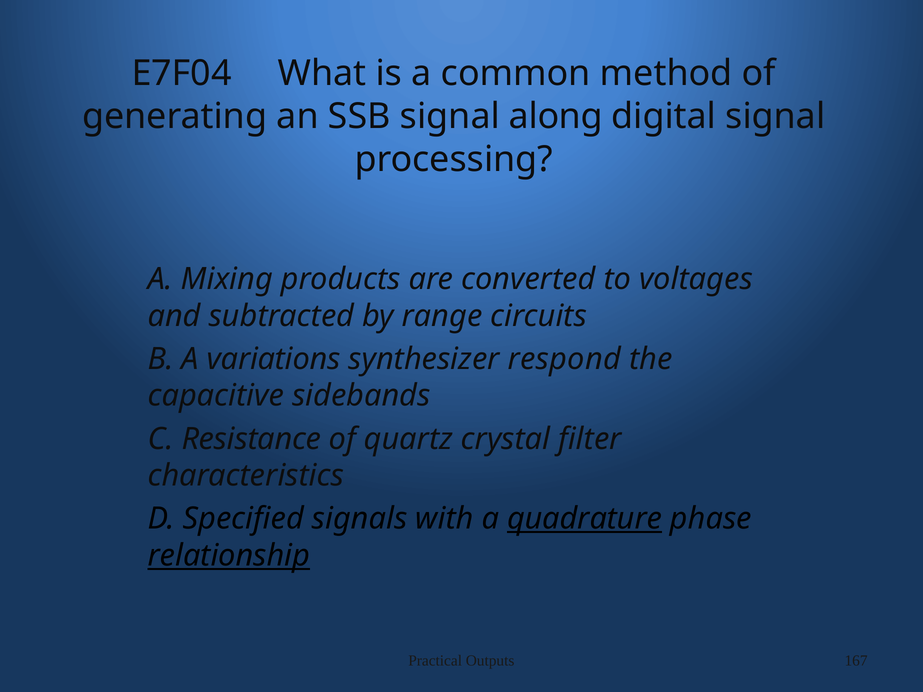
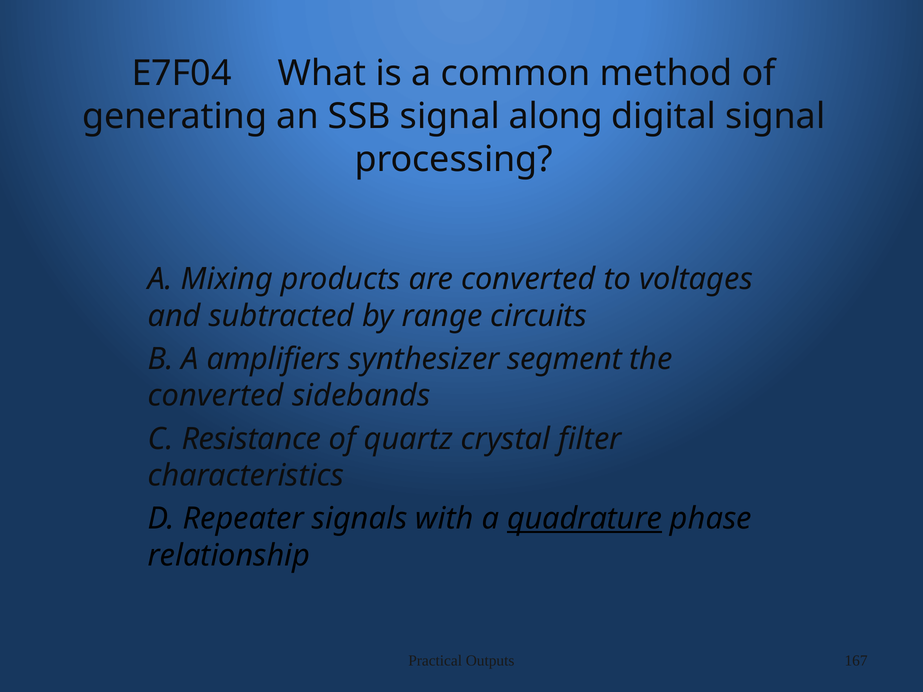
variations: variations -> amplifiers (274, 359)
respond: respond -> segment (565, 359)
capacitive: capacitive -> converted (216, 396)
Specified: Specified -> Repeater (243, 519)
relationship underline: present -> none (229, 556)
